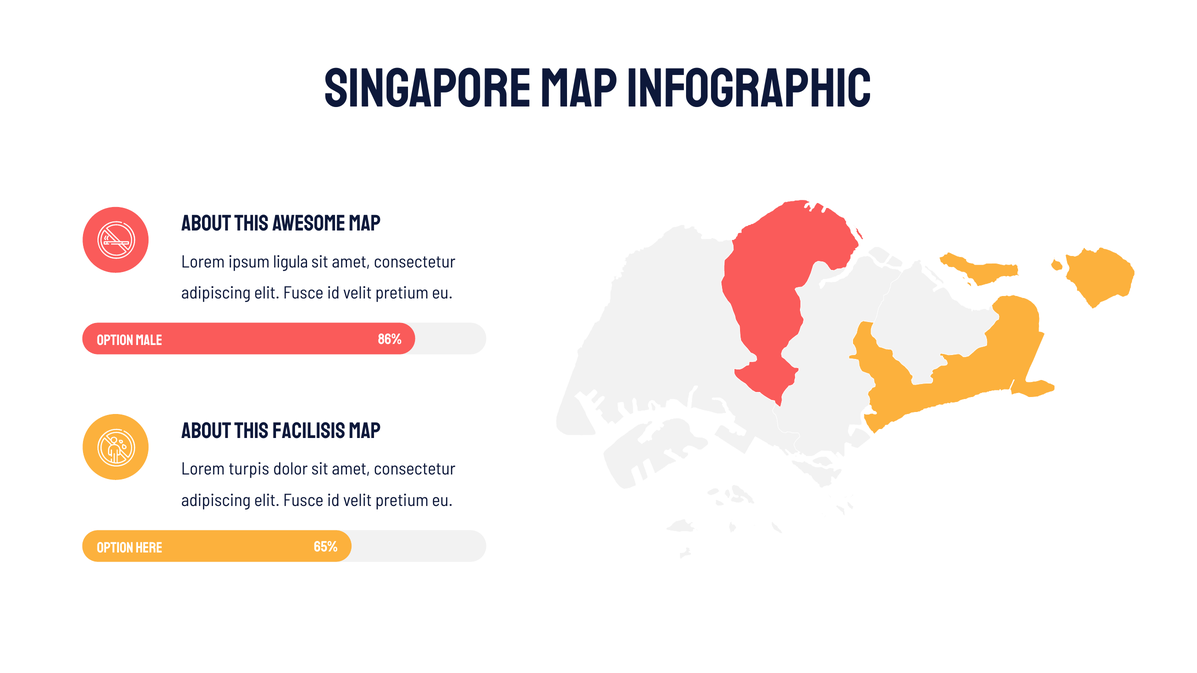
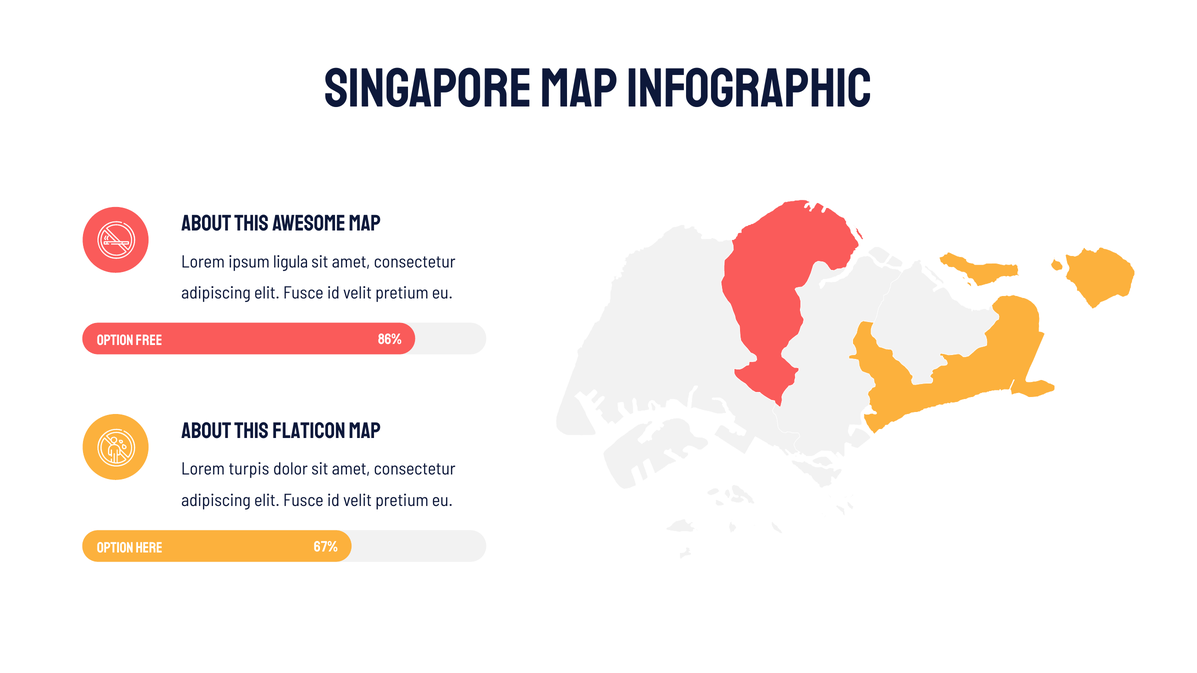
Male: Male -> Free (149, 340)
Facilisis: Facilisis -> Flaticon (309, 431)
65%: 65% -> 67% (326, 547)
